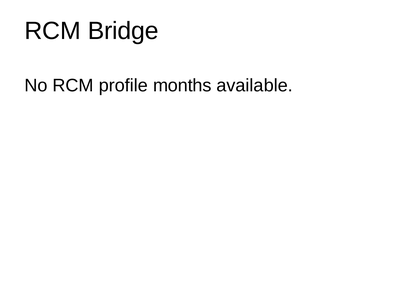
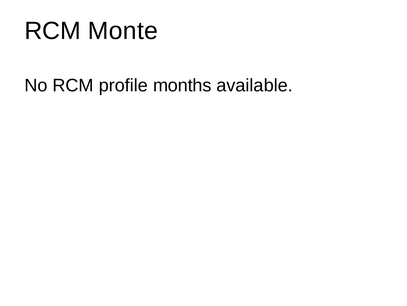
Bridge: Bridge -> Monte (123, 31)
